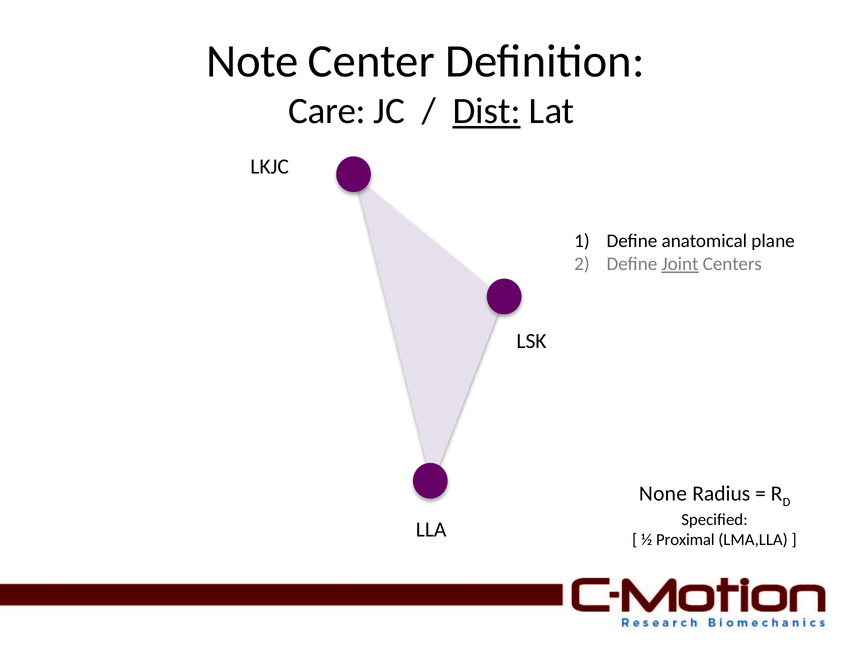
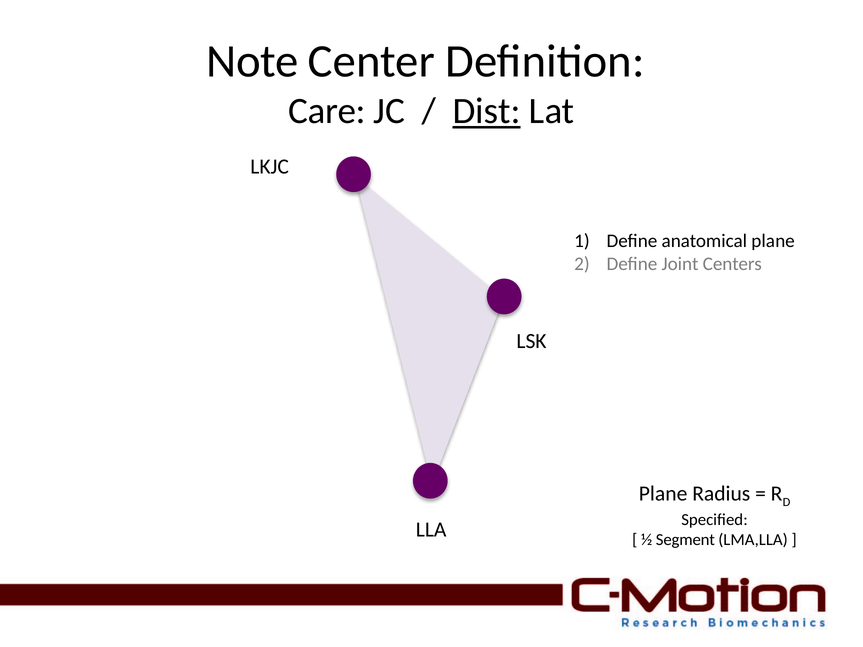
Joint underline: present -> none (680, 264)
None: None -> Plane (663, 494)
Proximal: Proximal -> Segment (685, 540)
